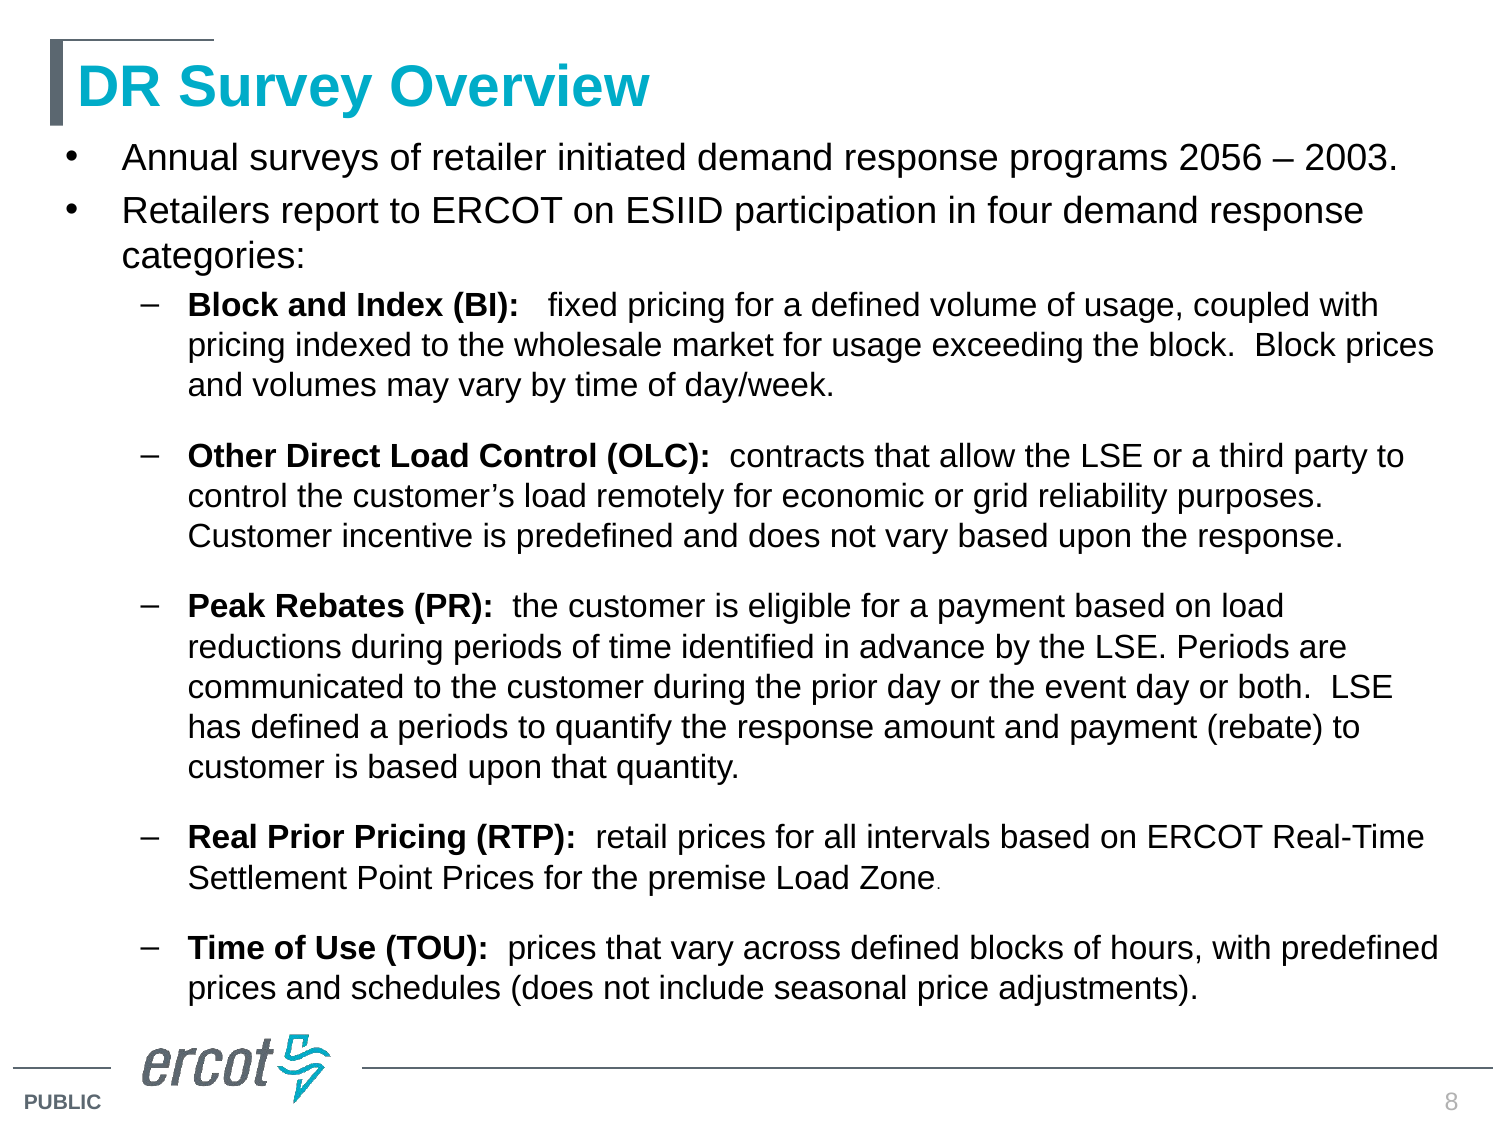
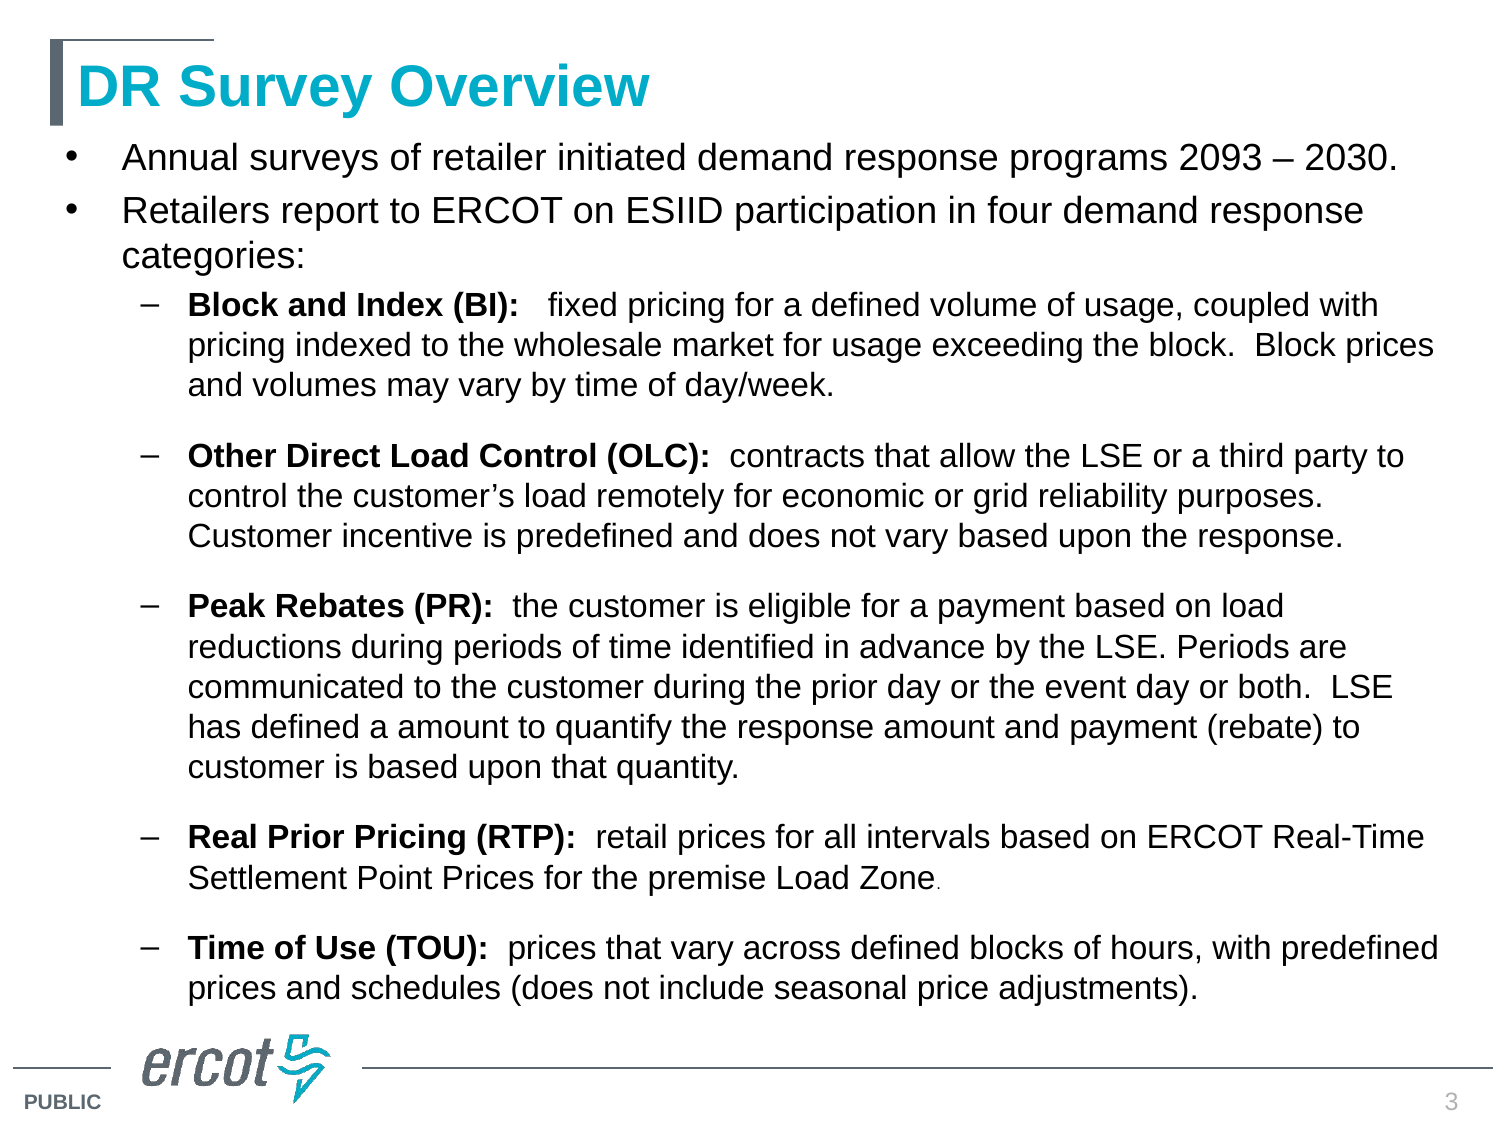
2056: 2056 -> 2093 (1221, 158)
2003: 2003 -> 2030 (1352, 158)
a periods: periods -> amount (453, 727)
8: 8 -> 3 (1452, 1102)
